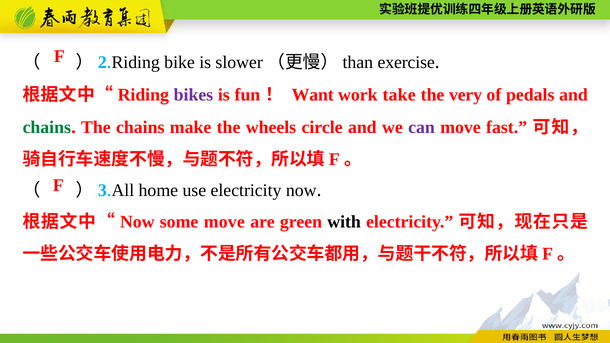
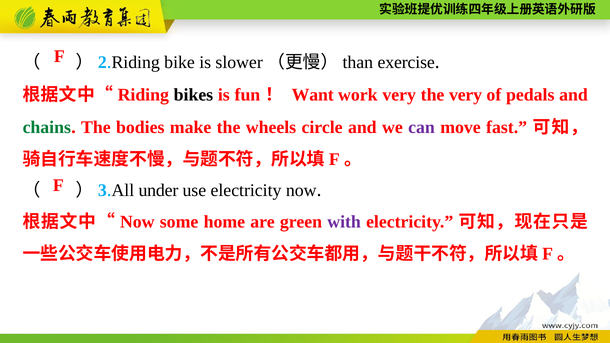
bikes colour: purple -> black (193, 95)
work take: take -> very (399, 95)
The chains: chains -> bodies (140, 127)
home: home -> under (158, 190)
some move: move -> home (224, 222)
with colour: black -> purple (344, 222)
